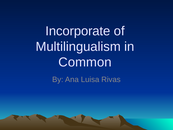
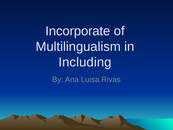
Common: Common -> Including (85, 62)
